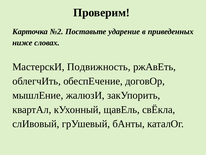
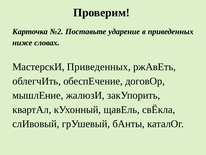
МастерскИ Подвижность: Подвижность -> Приведенных (99, 67)
